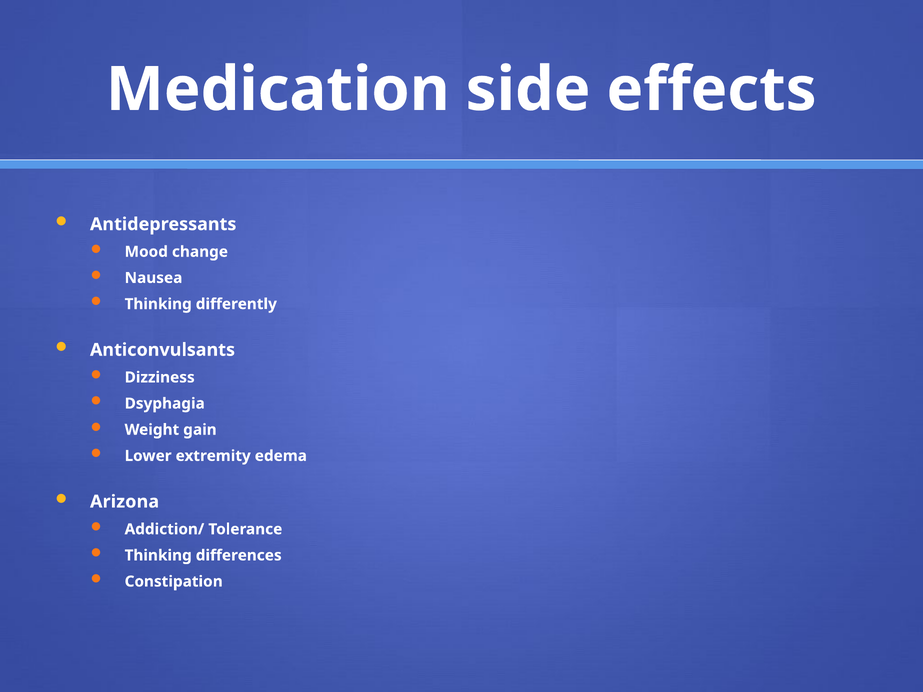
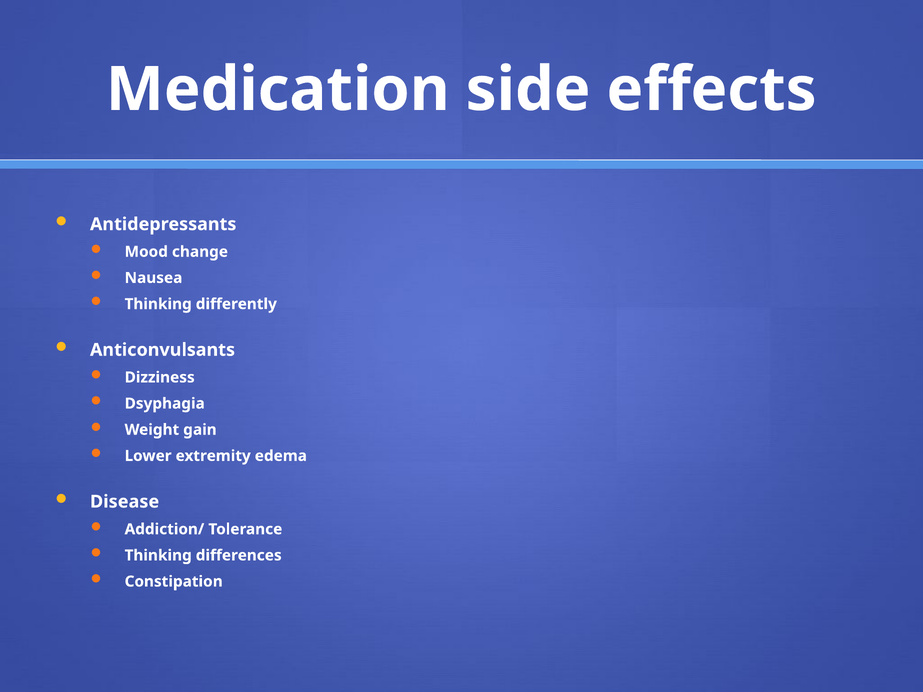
Arizona: Arizona -> Disease (125, 502)
